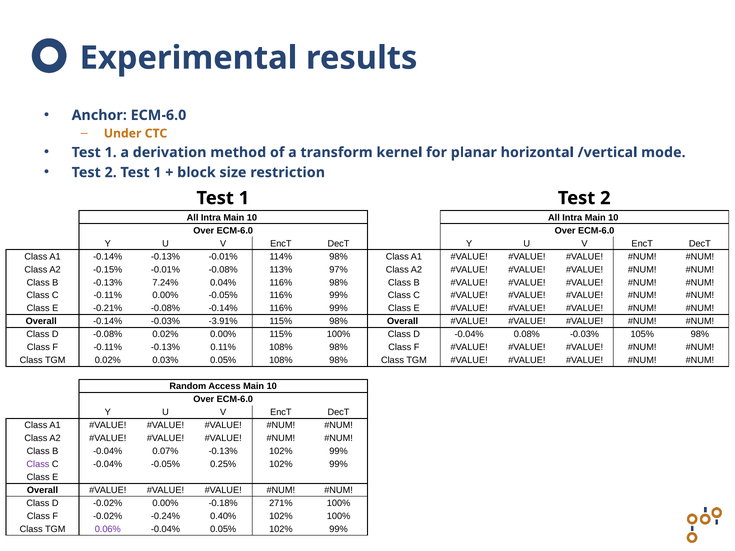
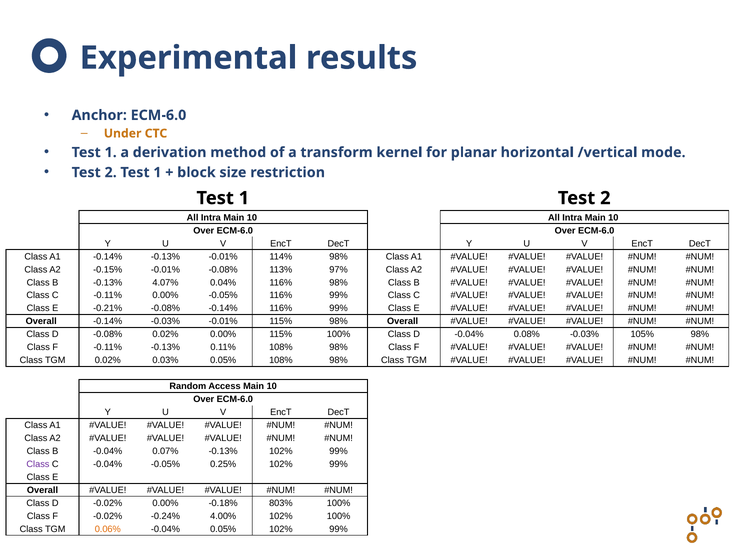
7.24%: 7.24% -> 4.07% (165, 283)
-0.03% -3.91%: -3.91% -> -0.01% (223, 322)
271%: 271% -> 803% (281, 503)
0.40%: 0.40% -> 4.00% (223, 516)
0.06% colour: purple -> orange (108, 529)
